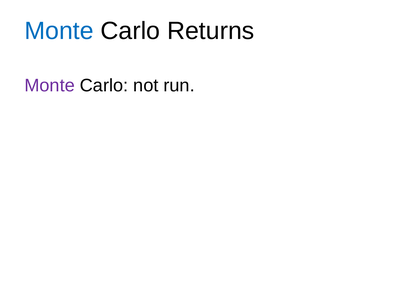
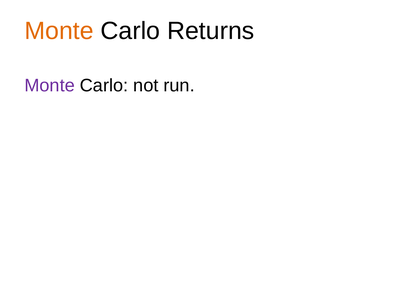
Monte colour: blue -> orange (59, 31)
